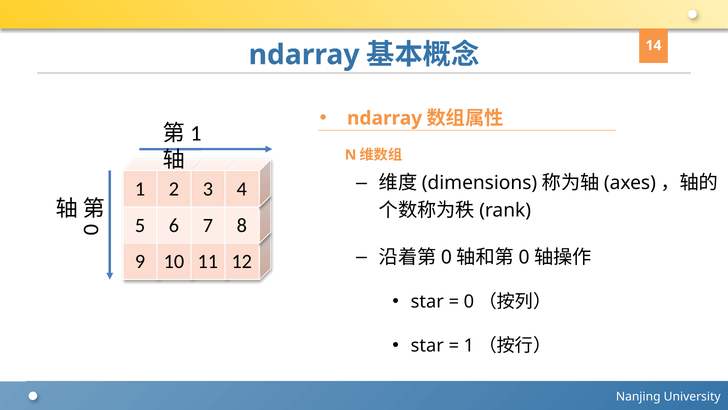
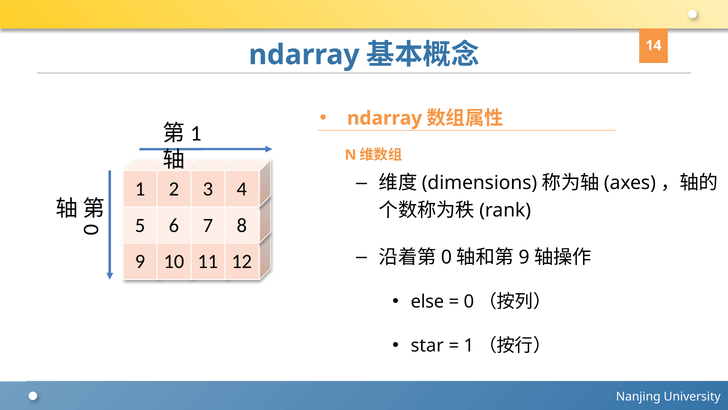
0: 0 -> 9 (524, 257)
star: star -> else (427, 301)
